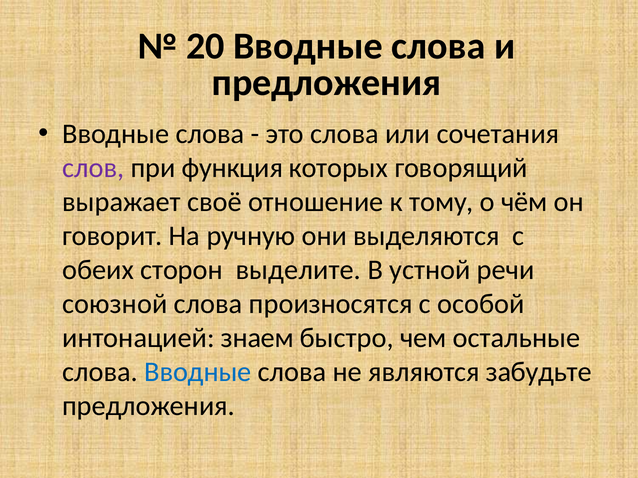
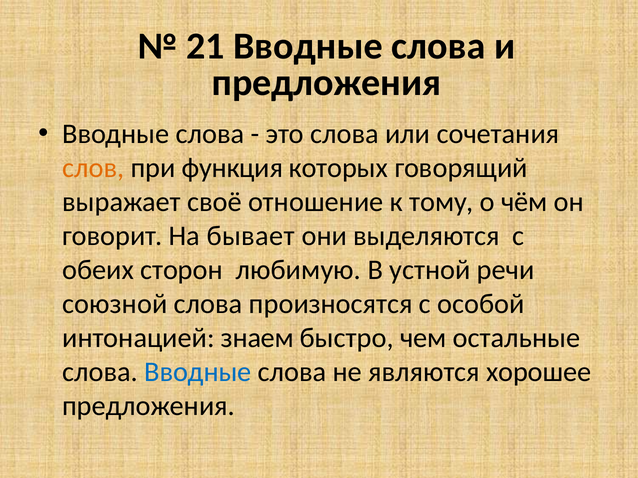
20: 20 -> 21 (205, 46)
слов colour: purple -> orange (93, 168)
ручную: ручную -> бывает (251, 236)
выделите: выделите -> любимую (298, 270)
забудьте: забудьте -> хорошее (539, 372)
